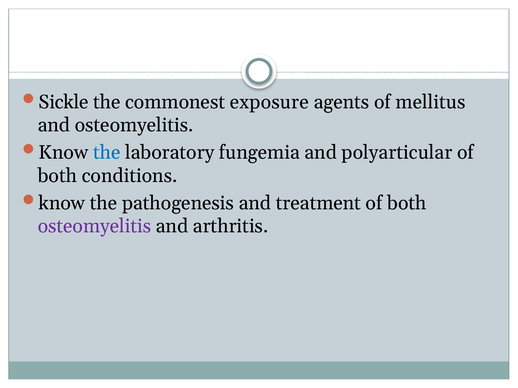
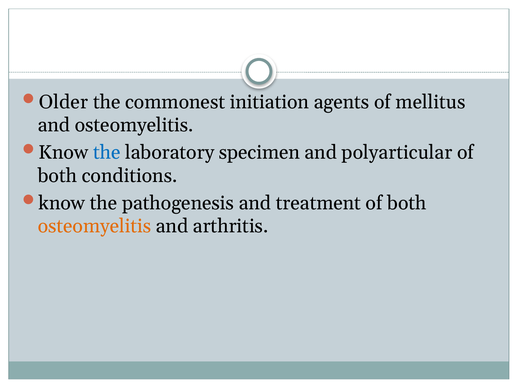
Sickle: Sickle -> Older (63, 102)
exposure: exposure -> initiation (269, 102)
fungemia: fungemia -> specimen (259, 153)
osteomyelitis colour: purple -> orange (94, 227)
